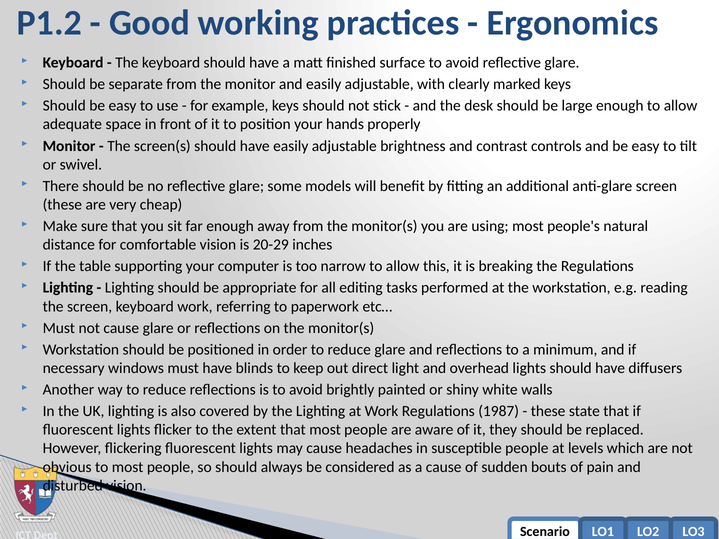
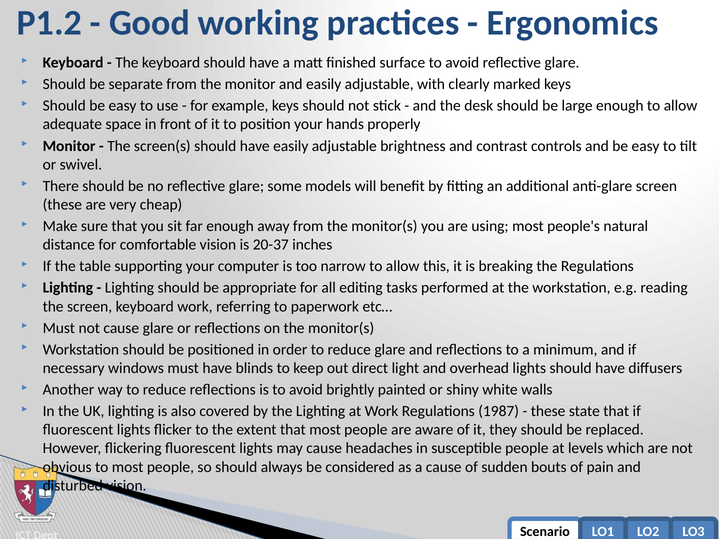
20-29: 20-29 -> 20-37 (271, 245)
